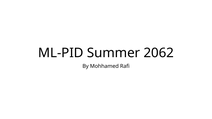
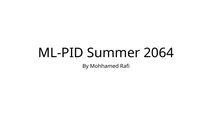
2062: 2062 -> 2064 (159, 53)
